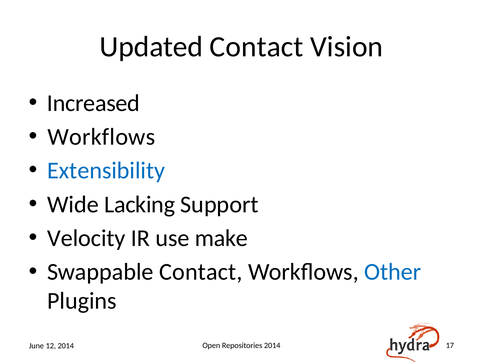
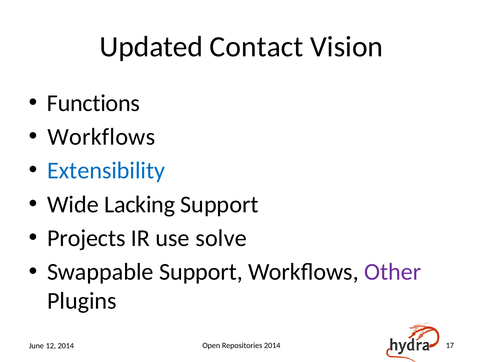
Increased: Increased -> Functions (93, 103)
Velocity: Velocity -> Projects (86, 238)
make: make -> solve (221, 238)
Swappable Contact: Contact -> Support (201, 272)
Other colour: blue -> purple (393, 272)
